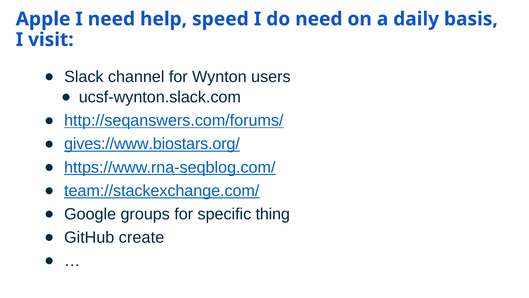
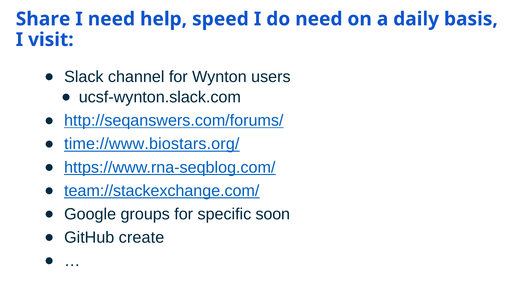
Apple: Apple -> Share (43, 19)
gives://www.biostars.org/: gives://www.biostars.org/ -> time://www.biostars.org/ (152, 144)
thing: thing -> soon (273, 214)
